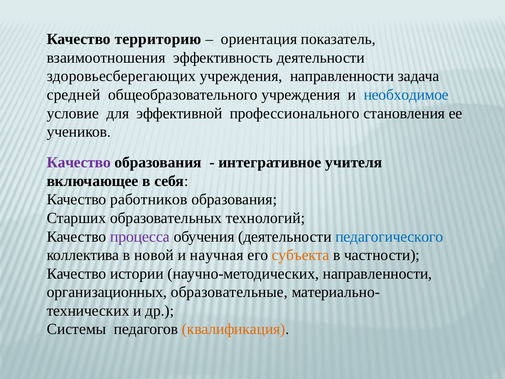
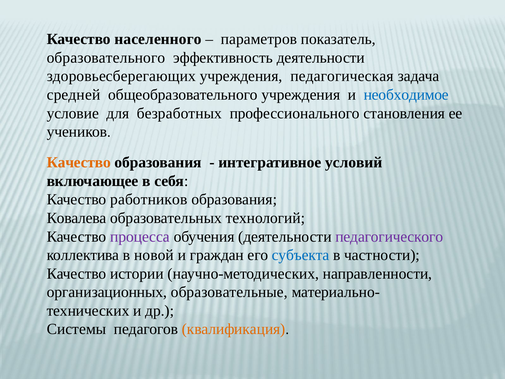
территорию: территорию -> населенного (158, 39)
ориентация: ориентация -> параметров (259, 39)
взаимоотношения: взаимоотношения -> образовательного (106, 58)
учреждения направленности: направленности -> педагогическая (342, 76)
эффективной: эффективной -> безработных (179, 113)
Качество colour: purple -> orange (79, 162)
учителя: учителя -> условий (354, 162)
Старших: Старших -> Ковалева (77, 218)
педагогического colour: blue -> purple (389, 236)
научная: научная -> граждан (217, 255)
субъекта colour: orange -> blue (301, 255)
